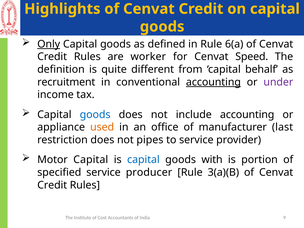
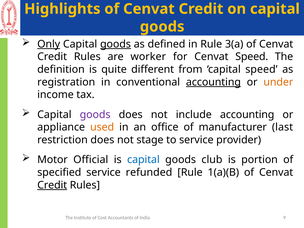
goods underline: none -> present (116, 44)
6(a: 6(a -> 3(a (234, 44)
capital behalf: behalf -> speed (261, 69)
recruitment: recruitment -> registration (66, 82)
under colour: purple -> orange (278, 82)
goods colour: blue -> purple (95, 115)
pipes: pipes -> stage (150, 140)
Motor Capital: Capital -> Official (91, 160)
with: with -> club (212, 160)
producer: producer -> refunded (149, 172)
3(a)(B: 3(a)(B -> 1(a)(B (223, 172)
Credit underline: none -> present (52, 185)
